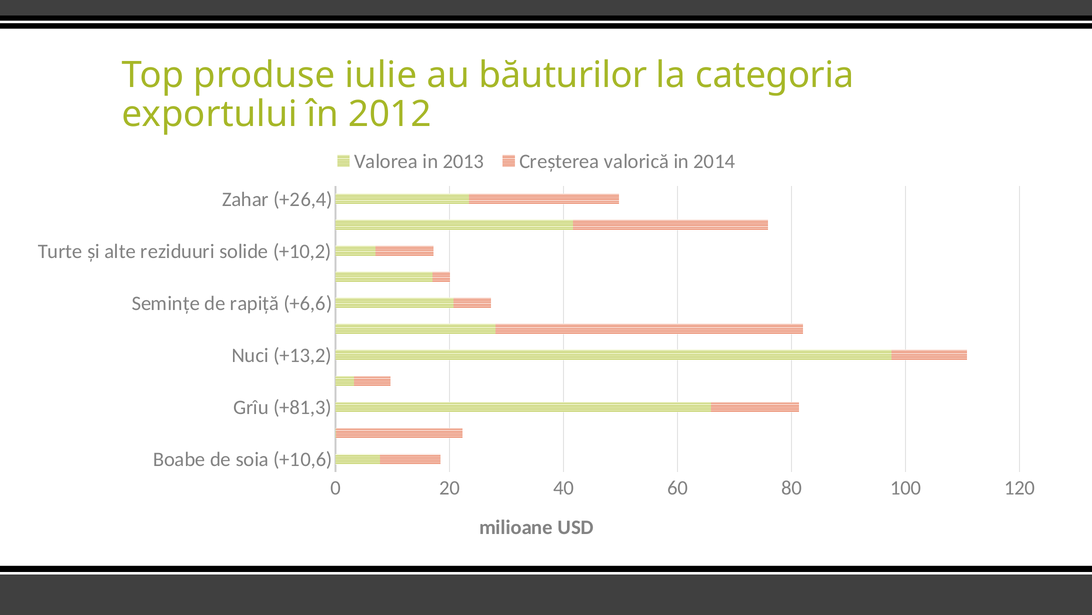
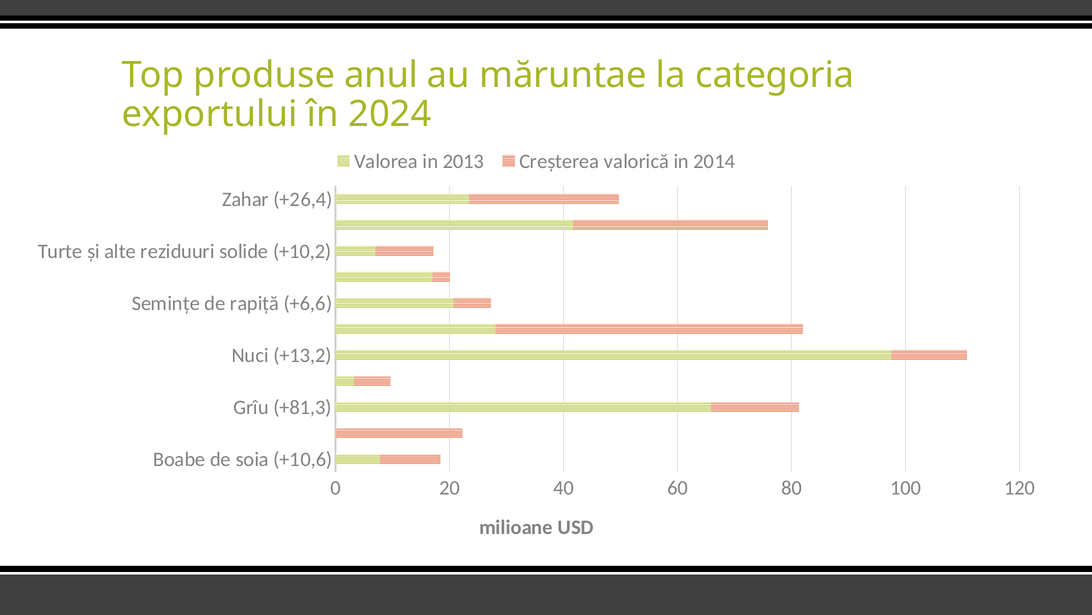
iulie: iulie -> anul (381, 75)
băuturilor: băuturilor -> măruntae (563, 75)
2012: 2012 -> 2024 (390, 114)
